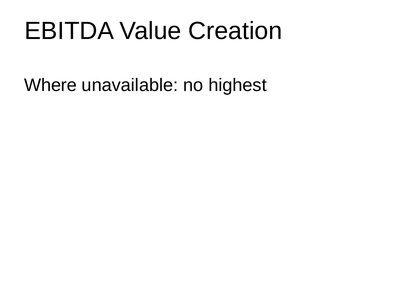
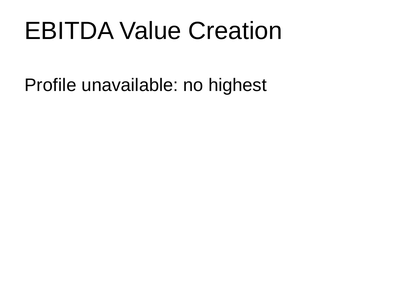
Where: Where -> Profile (50, 85)
